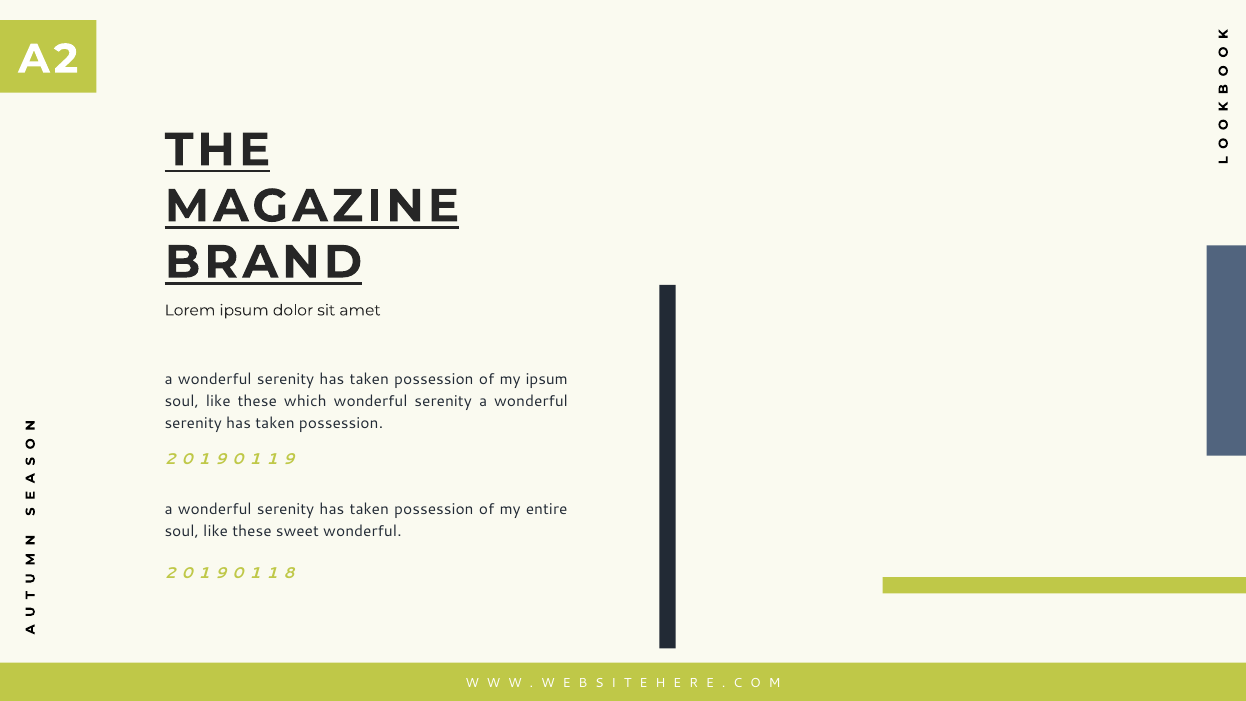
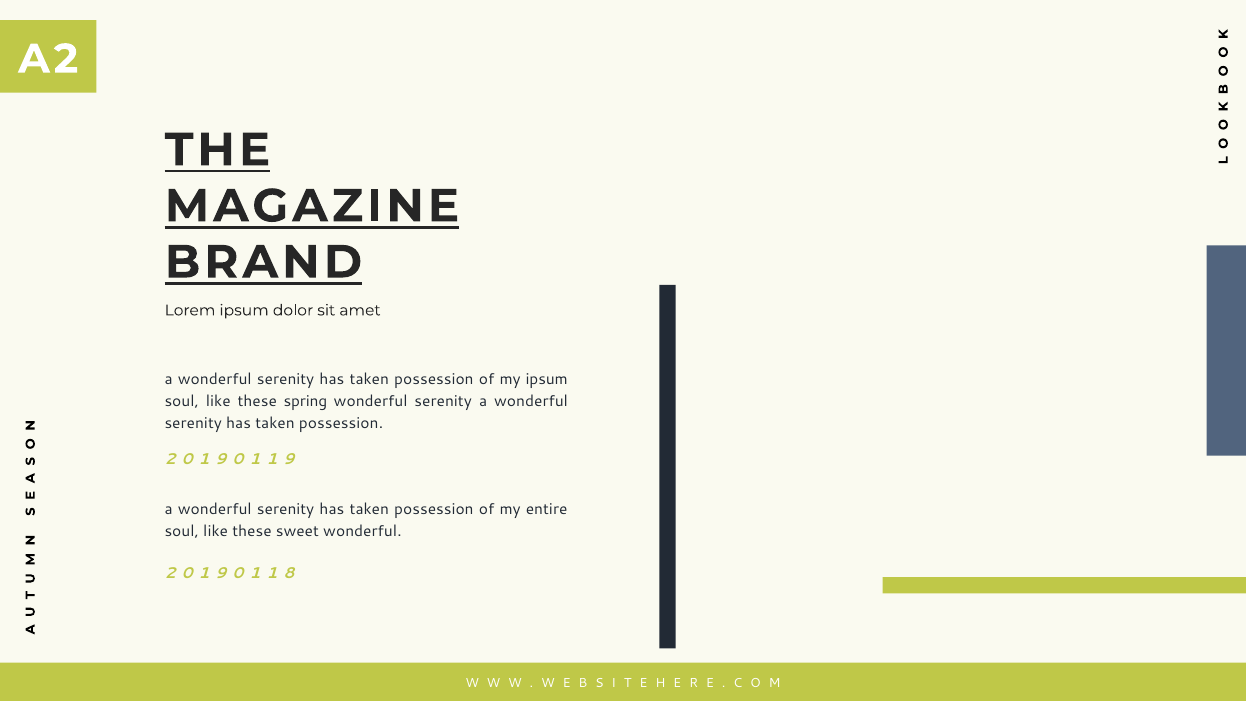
which: which -> spring (305, 401)
